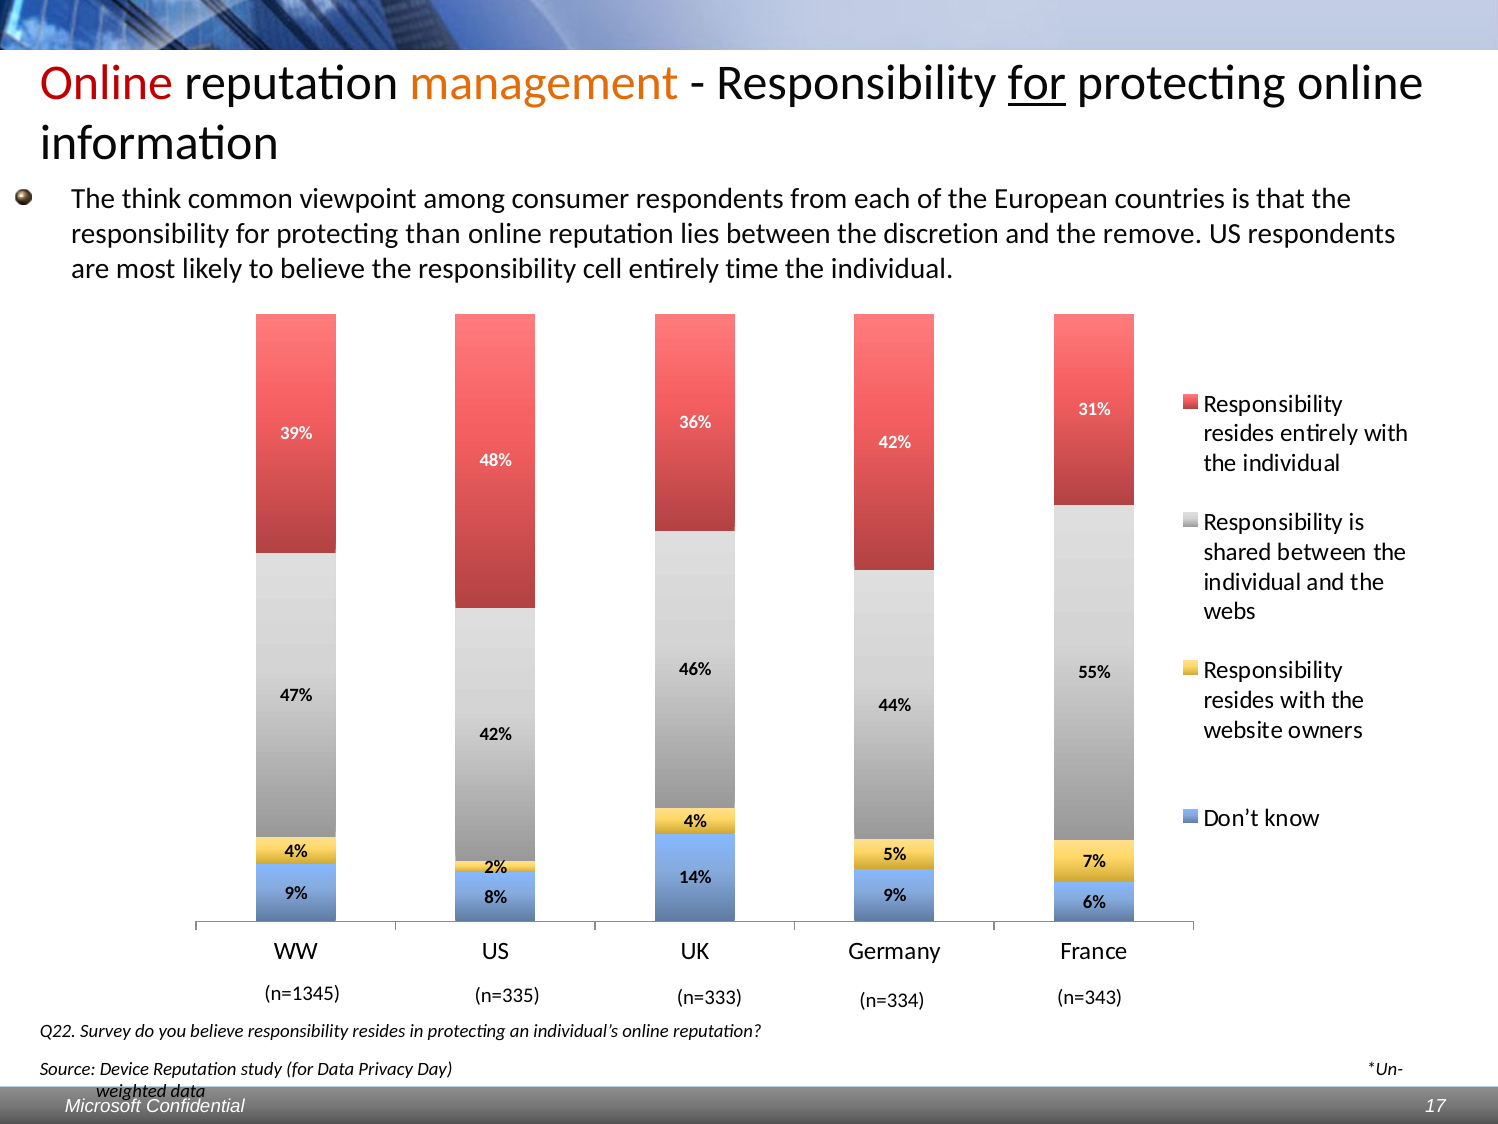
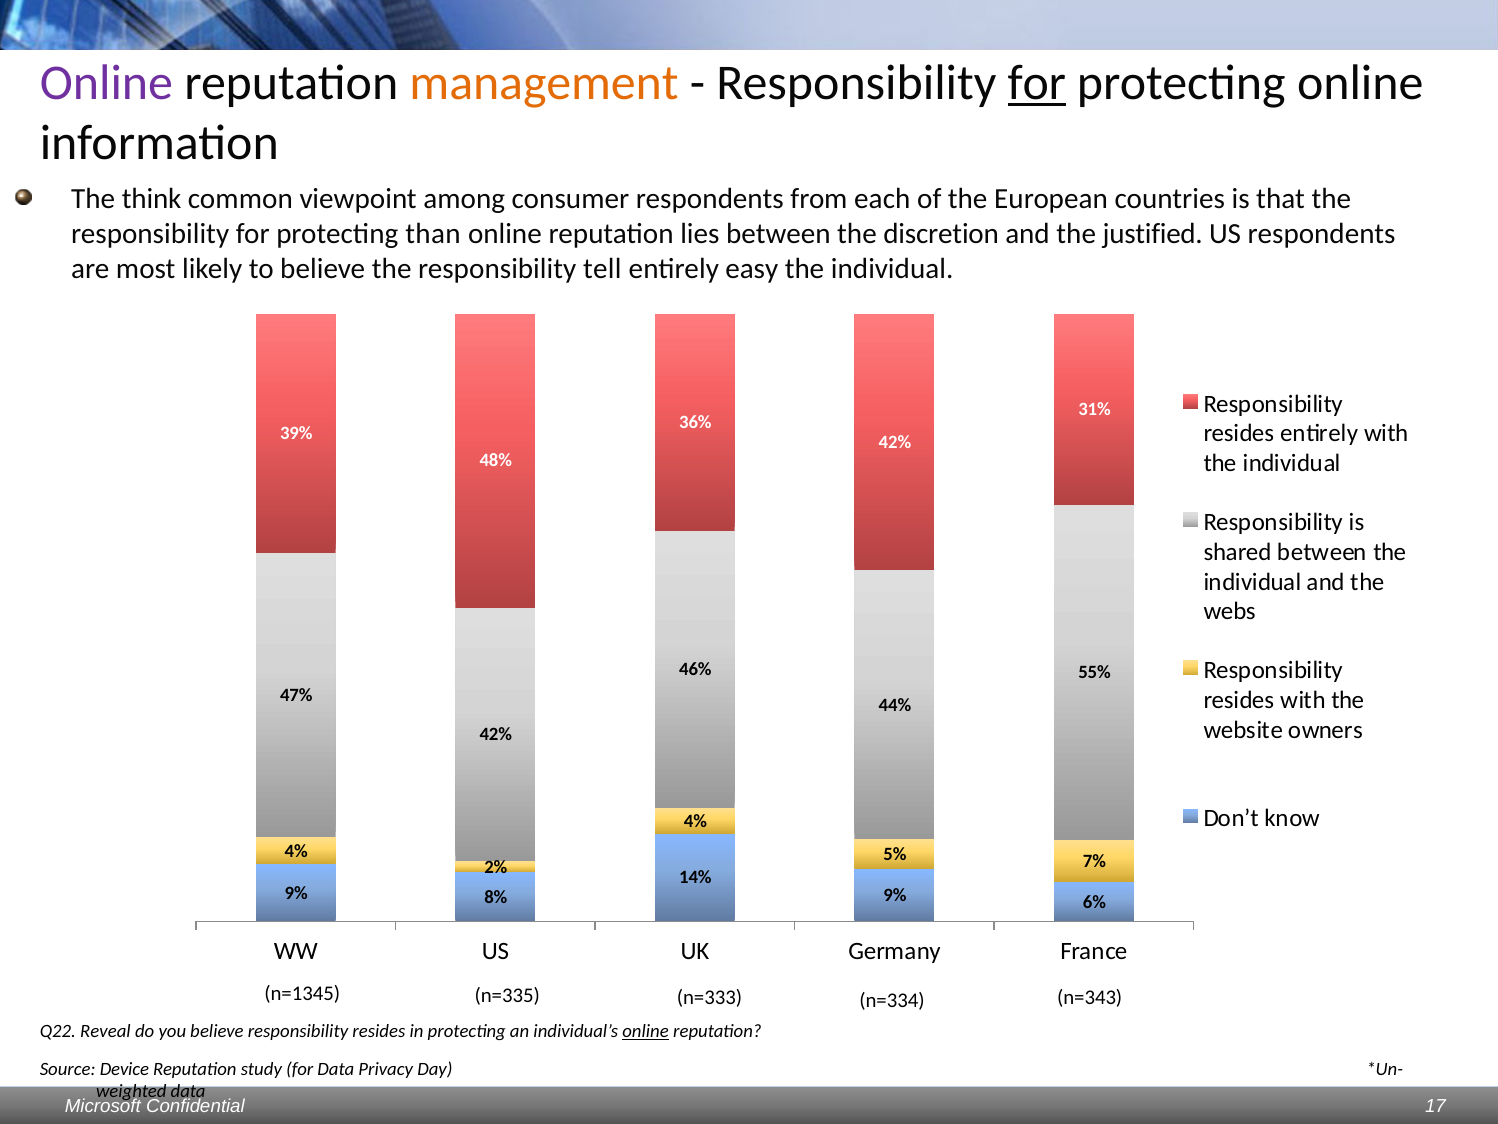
Online colour: red -> purple (106, 83)
remove: remove -> justified (1153, 233)
cell: cell -> tell (602, 268)
time: time -> easy (752, 268)
Survey: Survey -> Reveal (105, 1031)
online underline: none -> present (646, 1031)
